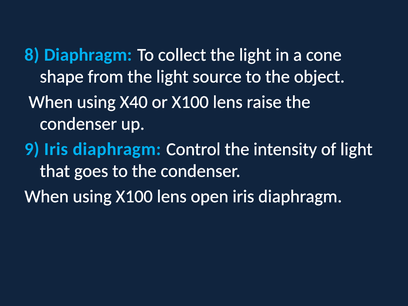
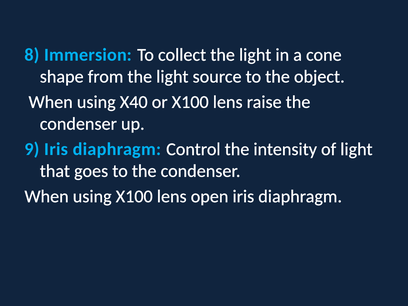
8 Diaphragm: Diaphragm -> Immersion (88, 55)
